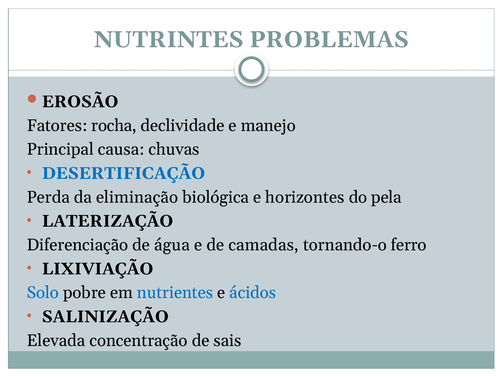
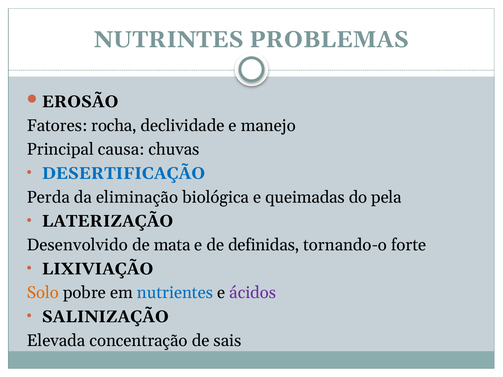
horizontes: horizontes -> queimadas (305, 197)
Diferenciação: Diferenciação -> Desenvolvido (77, 245)
água: água -> mata (172, 245)
camadas: camadas -> definidas (264, 245)
ferro: ferro -> forte (409, 245)
Solo colour: blue -> orange (43, 293)
ácidos colour: blue -> purple (253, 293)
